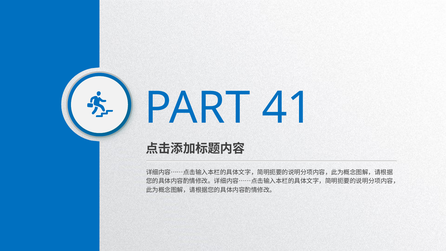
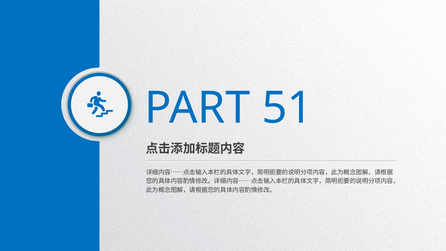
41: 41 -> 51 (287, 108)
